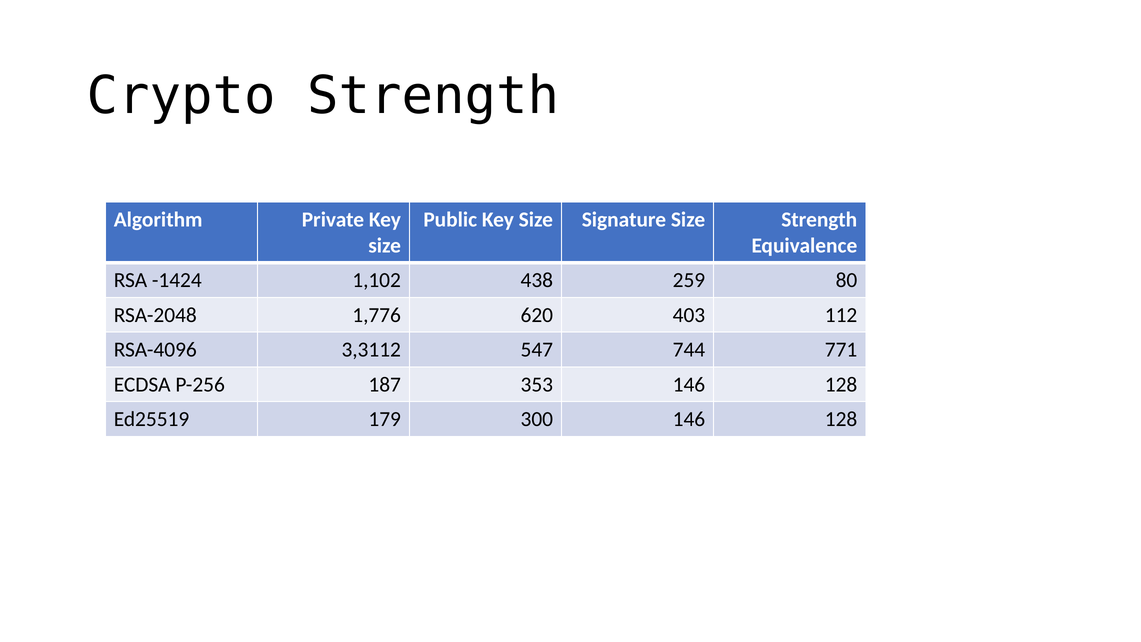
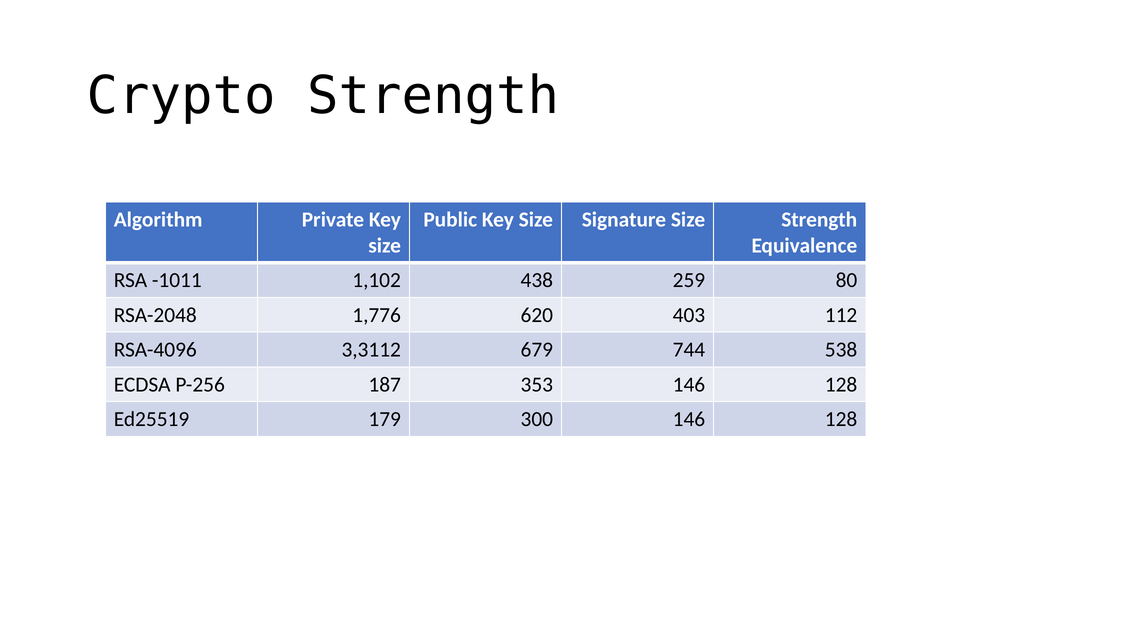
-1424: -1424 -> -1011 (177, 280)
547: 547 -> 679 (537, 350)
771: 771 -> 538 (841, 350)
